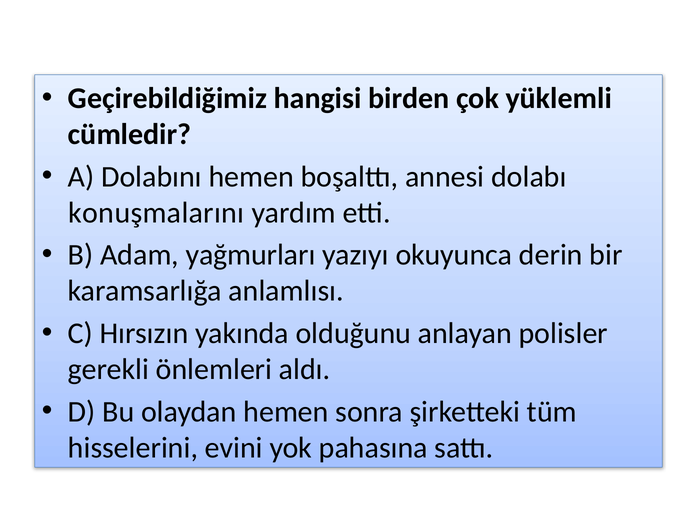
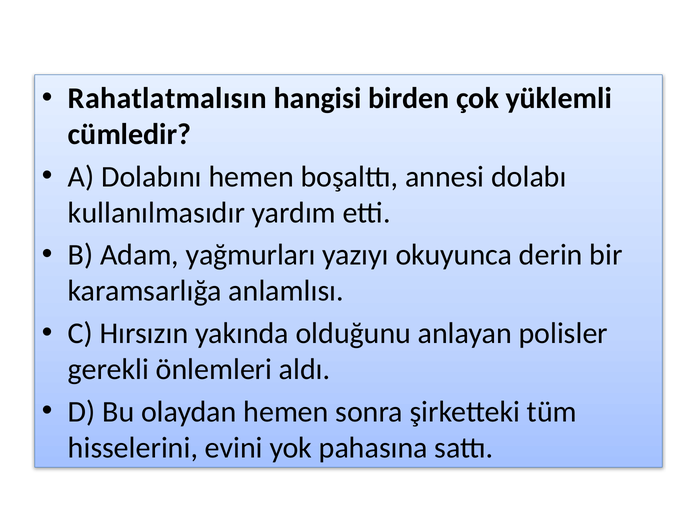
Geçirebildiğimiz: Geçirebildiğimiz -> Rahatlatmalısın (167, 98)
konuşmalarını: konuşmalarını -> kullanılmasıdır (157, 213)
